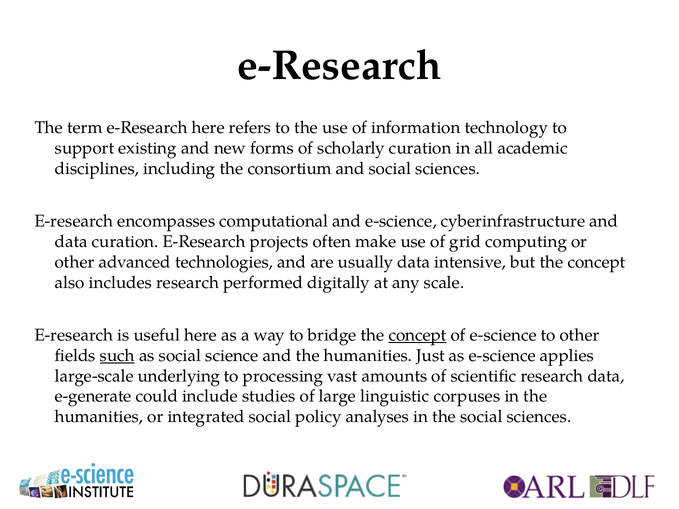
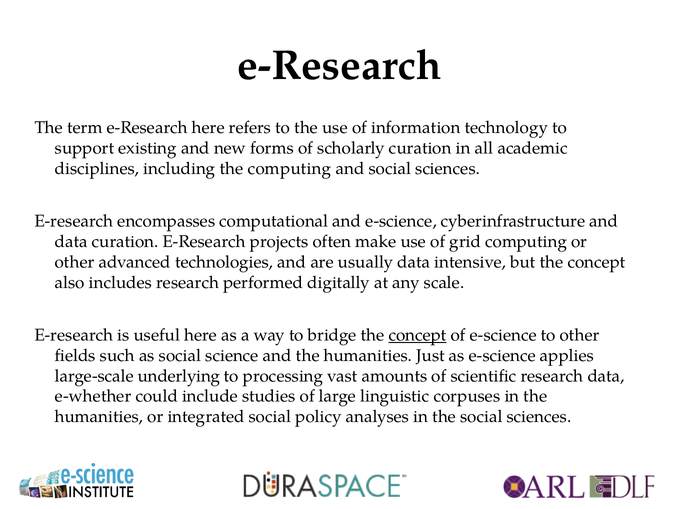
the consortium: consortium -> computing (290, 169)
such underline: present -> none (117, 356)
e-generate: e-generate -> e-whether (93, 397)
